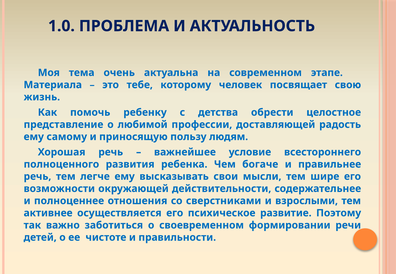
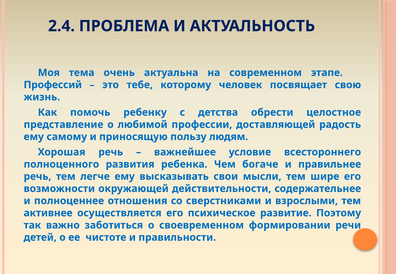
1.0: 1.0 -> 2.4 (61, 26)
Материала: Материала -> Профессий (53, 85)
